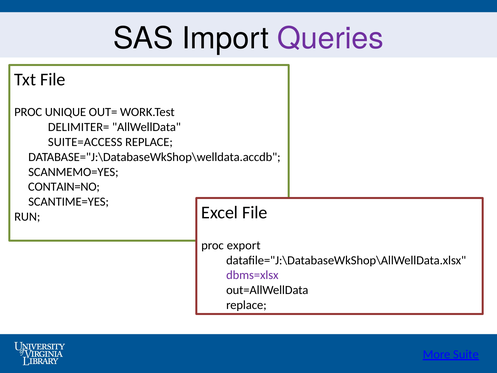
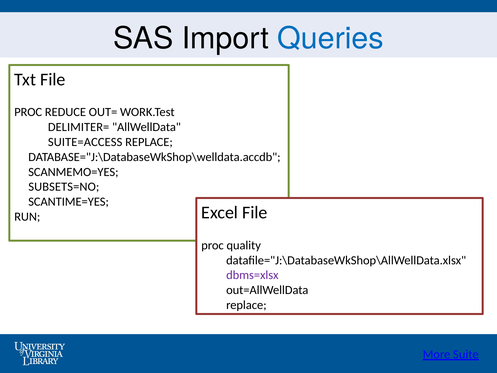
Queries colour: purple -> blue (330, 39)
UNIQUE: UNIQUE -> REDUCE (65, 112)
CONTAIN=NO: CONTAIN=NO -> SUBSETS=NO (64, 187)
export: export -> quality (244, 245)
